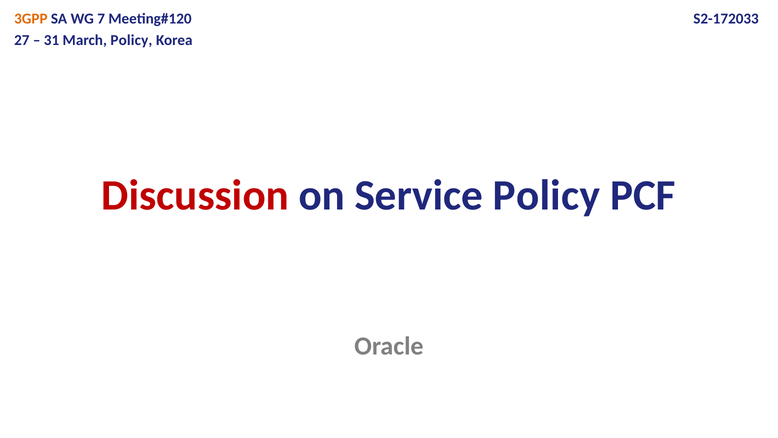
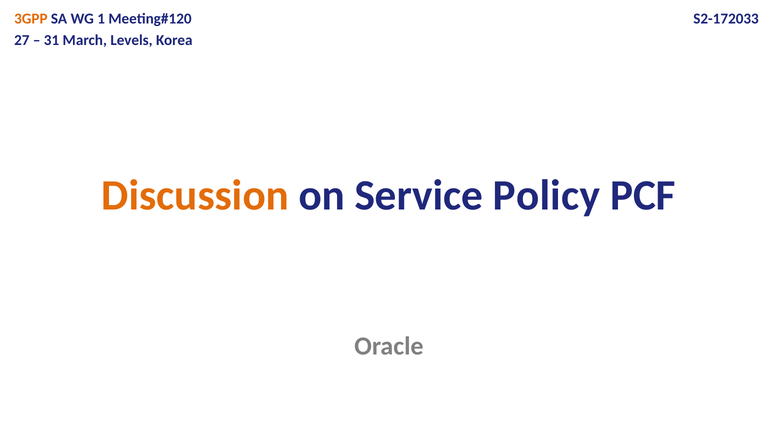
7: 7 -> 1 (101, 19)
March Policy: Policy -> Levels (131, 40)
Discussion colour: red -> orange (195, 195)
